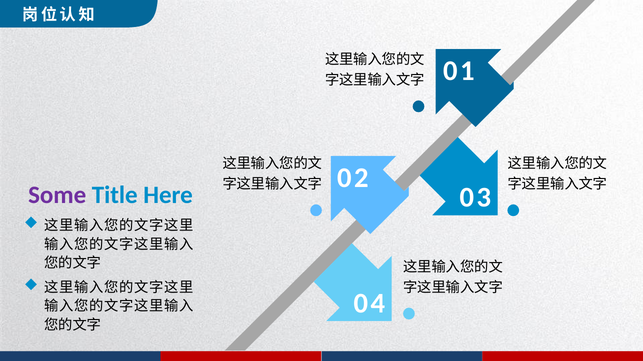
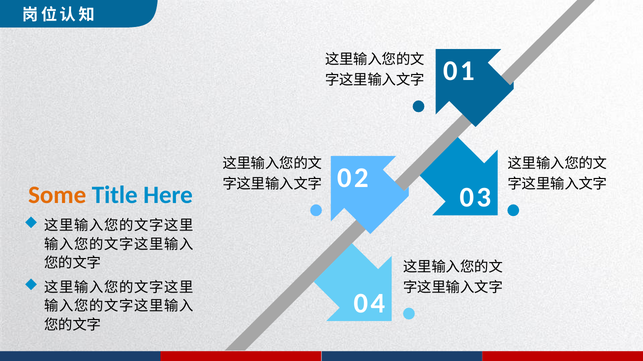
Some colour: purple -> orange (57, 195)
